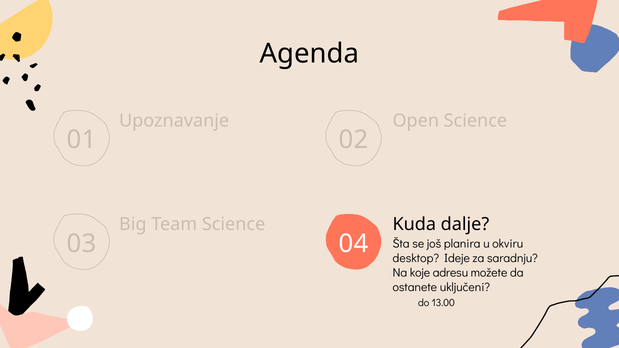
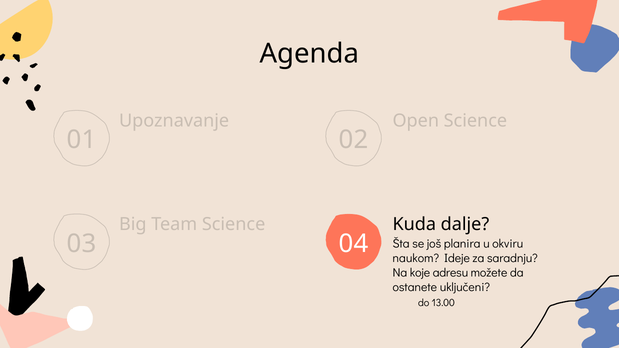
desktop: desktop -> naukom (416, 259)
